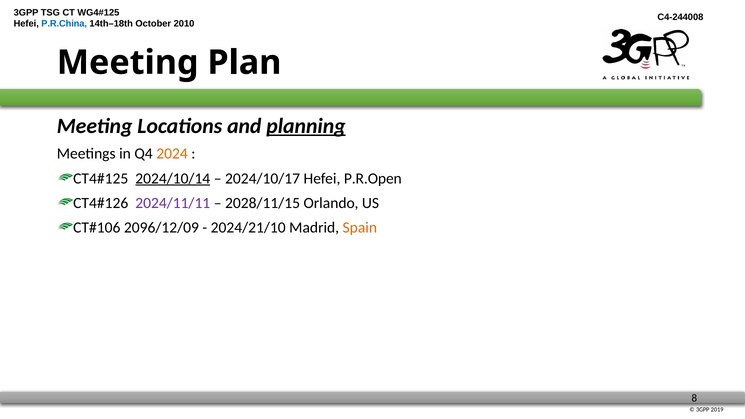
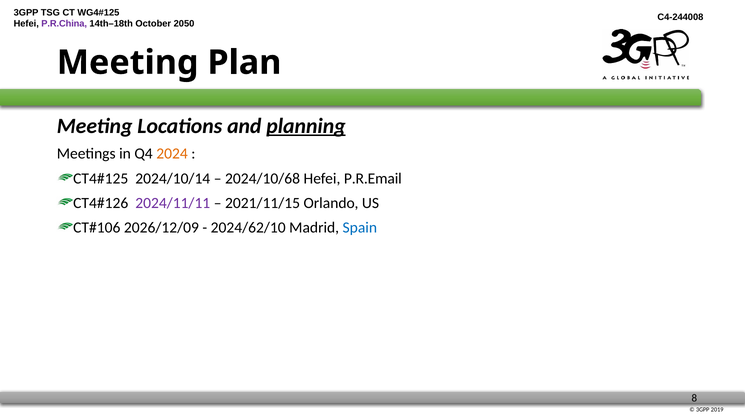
P.R.China colour: blue -> purple (64, 24)
2010: 2010 -> 2050 (184, 24)
2024/10/14 underline: present -> none (173, 178)
2024/10/17: 2024/10/17 -> 2024/10/68 (263, 178)
P.R.Open: P.R.Open -> P.R.Email (373, 178)
2028/11/15: 2028/11/15 -> 2021/11/15 (263, 203)
2096/12/09: 2096/12/09 -> 2026/12/09 (161, 227)
2024/21/10: 2024/21/10 -> 2024/62/10 (248, 227)
Spain colour: orange -> blue (360, 227)
